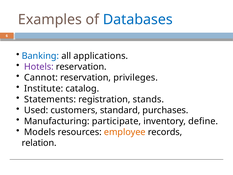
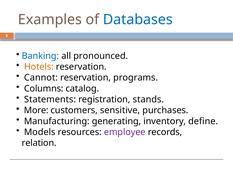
applications: applications -> pronounced (101, 56)
Hotels colour: purple -> orange (39, 67)
privileges: privileges -> programs (136, 78)
Institute: Institute -> Columns (44, 88)
Used: Used -> More (36, 110)
standard: standard -> sensitive (120, 110)
participate: participate -> generating (116, 121)
employee colour: orange -> purple (125, 132)
